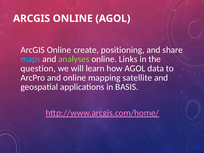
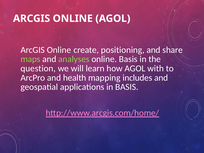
maps colour: light blue -> light green (30, 59)
online Links: Links -> Basis (128, 59)
data: data -> with (156, 68)
and online: online -> health (75, 78)
satellite: satellite -> includes (137, 78)
